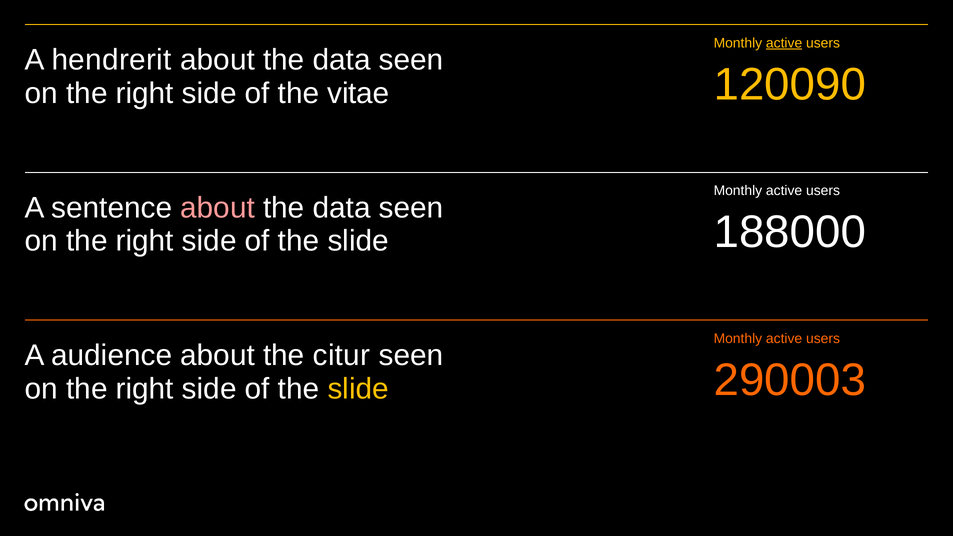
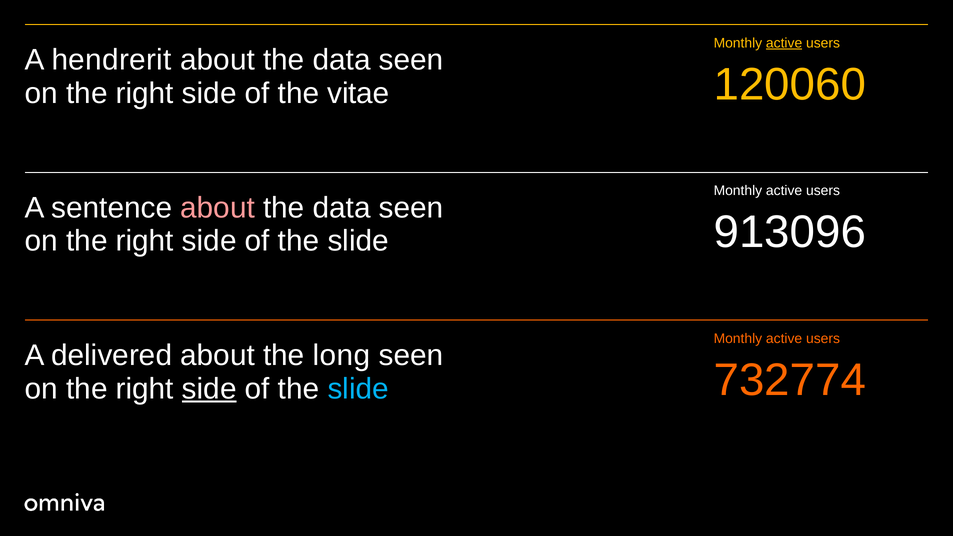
120090: 120090 -> 120060 (790, 85)
188000: 188000 -> 913096 (790, 232)
audience: audience -> delivered (112, 355)
citur: citur -> long (342, 355)
290003: 290003 -> 732774 (790, 380)
side underline: none -> present (209, 389)
slide colour: yellow -> light blue (358, 389)
